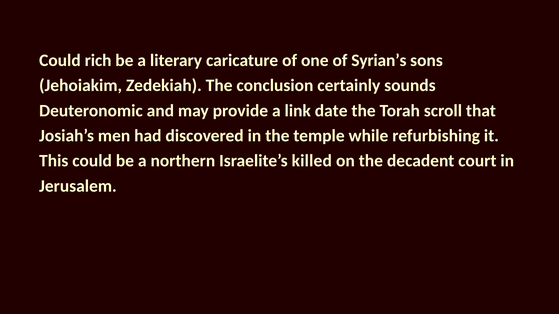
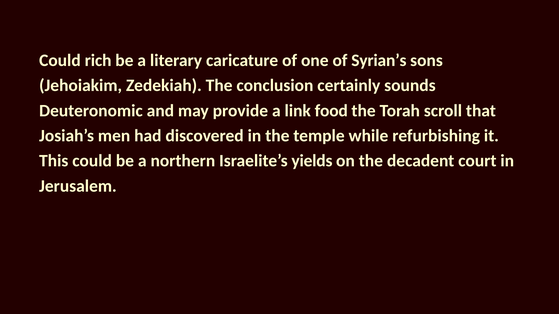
date: date -> food (331, 111)
killed: killed -> yields (312, 161)
